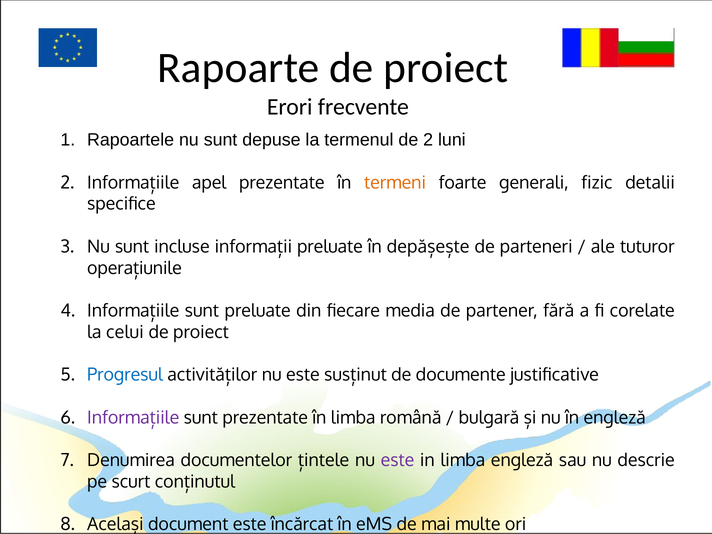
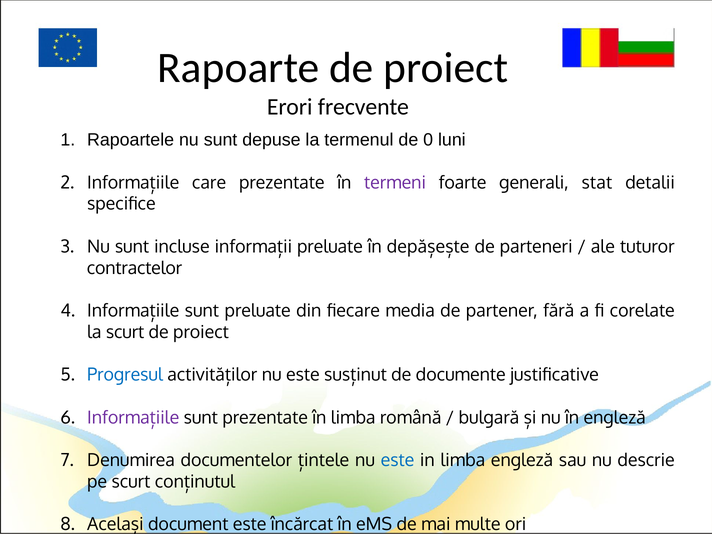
de 2: 2 -> 0 (428, 140)
apel: apel -> care (209, 183)
termeni colour: orange -> purple (395, 183)
fizic: fizic -> stat (597, 183)
operațiunile: operațiunile -> contractelor (134, 268)
la celui: celui -> scurt (125, 332)
este colour: purple -> blue (397, 460)
